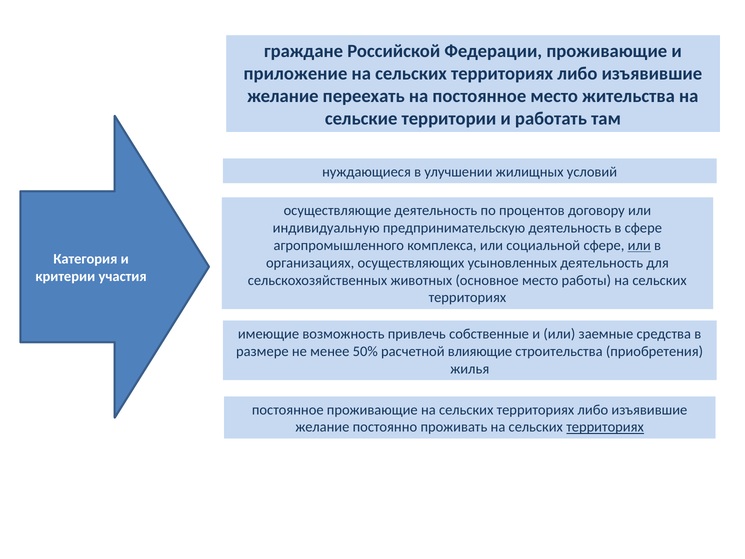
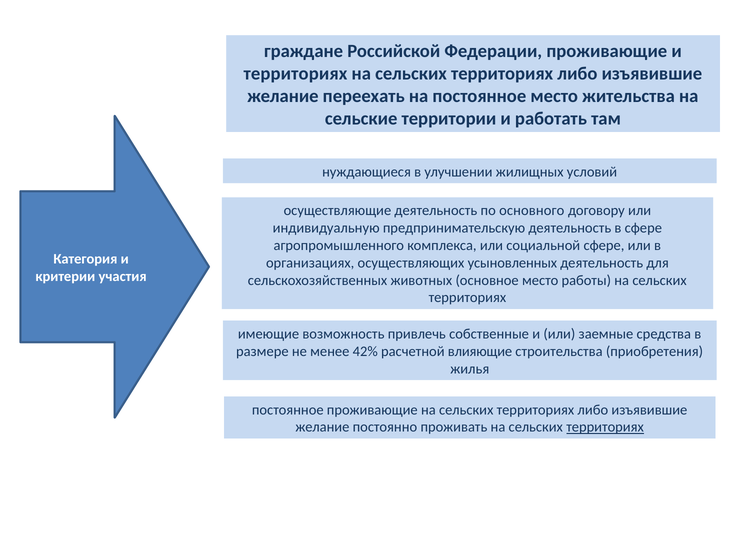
приложение: приложение -> территориях (295, 74)
процентов: процентов -> основного (532, 211)
или underline: present -> none (639, 245)
50%: 50% -> 42% (365, 351)
